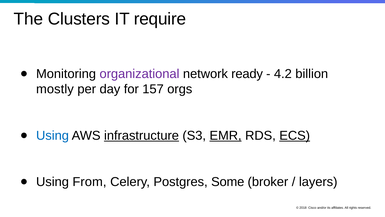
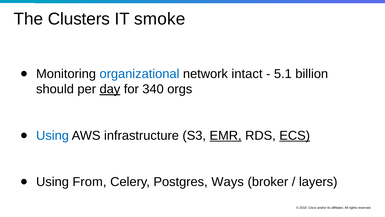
require: require -> smoke (160, 19)
organizational colour: purple -> blue (139, 74)
ready: ready -> intact (247, 74)
4.2: 4.2 -> 5.1 (283, 74)
mostly: mostly -> should (55, 89)
day underline: none -> present (110, 89)
157: 157 -> 340 (153, 89)
infrastructure underline: present -> none (141, 135)
Some: Some -> Ways (228, 181)
